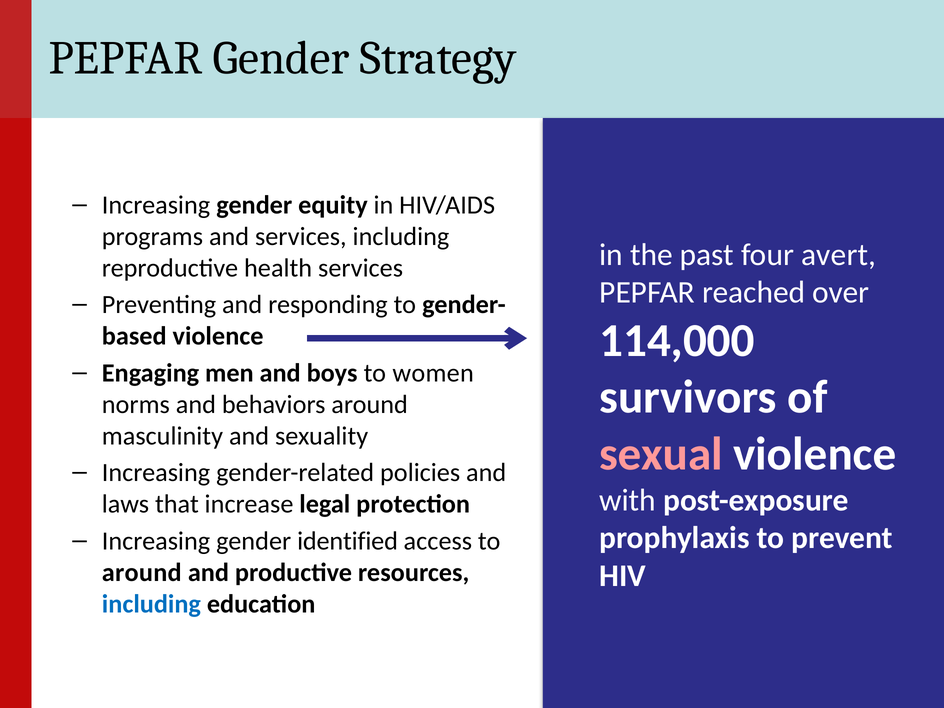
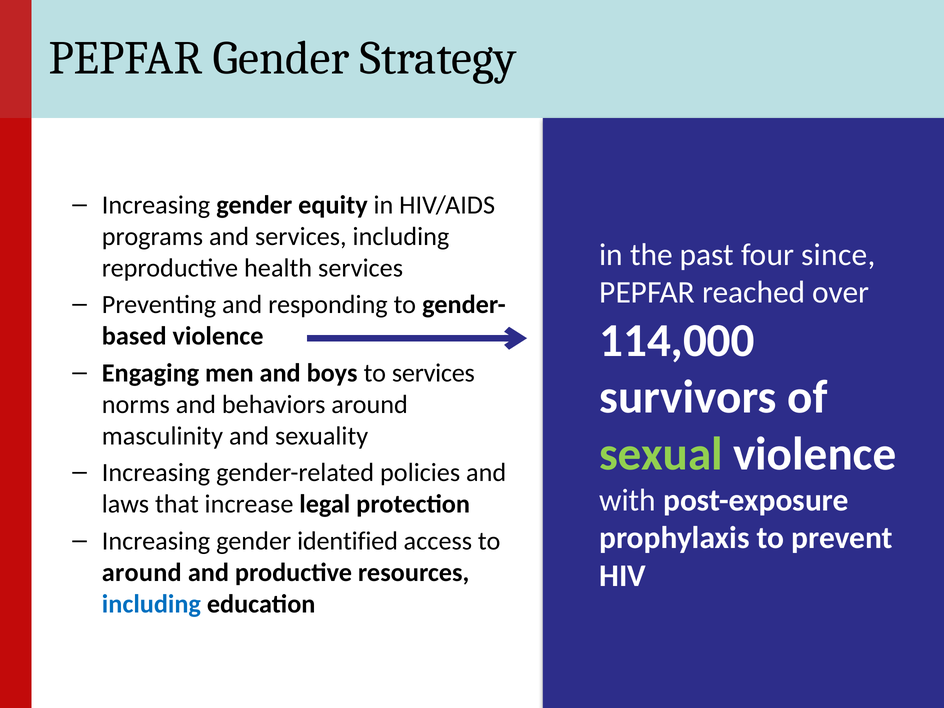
avert: avert -> since (839, 255)
to women: women -> services (433, 373)
sexual colour: pink -> light green (661, 454)
